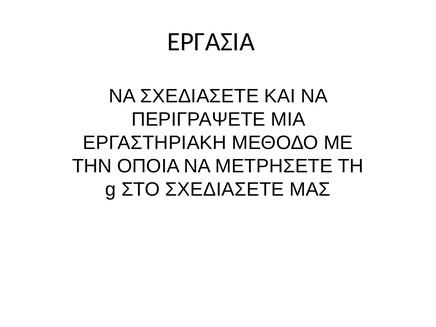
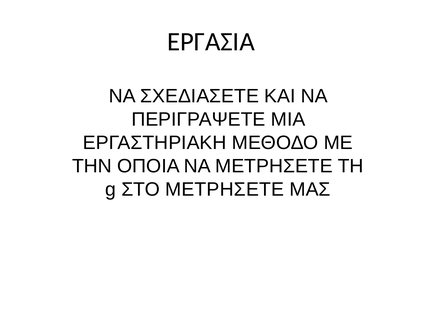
ΣΤΟ ΣΧΕΔΙΑΣΕΤΕ: ΣΧΕΔΙΑΣΕΤΕ -> ΜΕΤΡΗΣΕΤΕ (225, 189)
